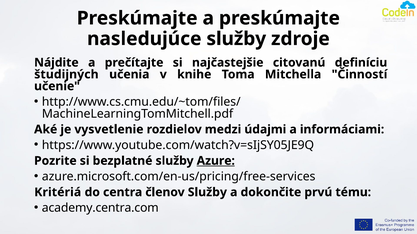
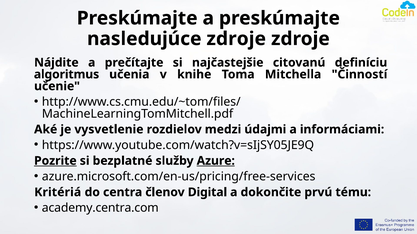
nasledujúce služby: služby -> zdroje (236, 39)
študijných: študijných -> algoritmus (67, 75)
Pozrite underline: none -> present (55, 161)
členov Služby: Služby -> Digital (207, 193)
